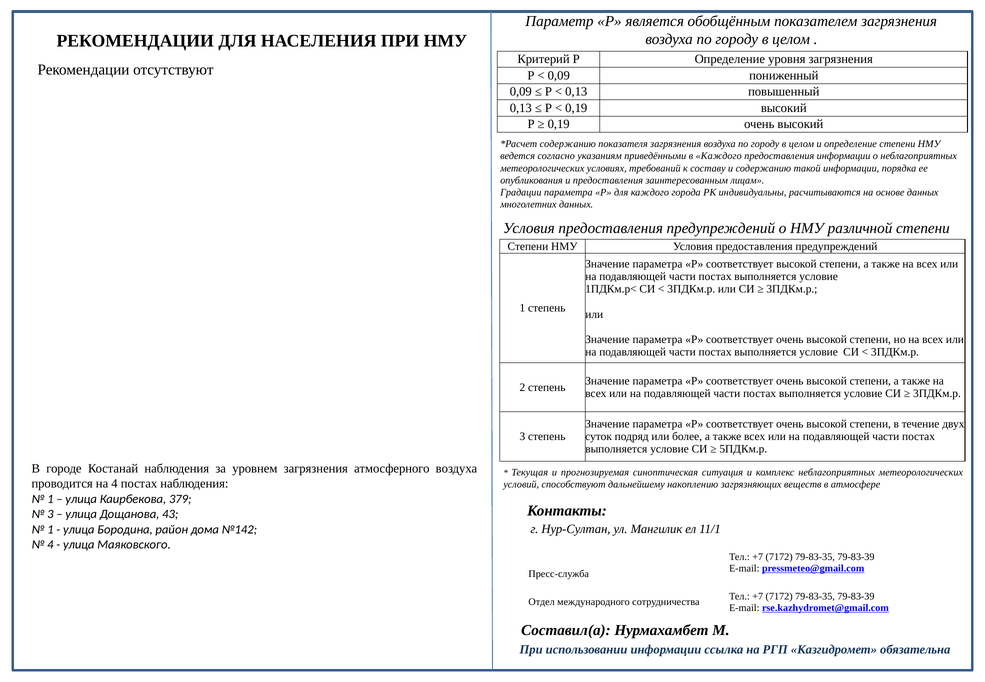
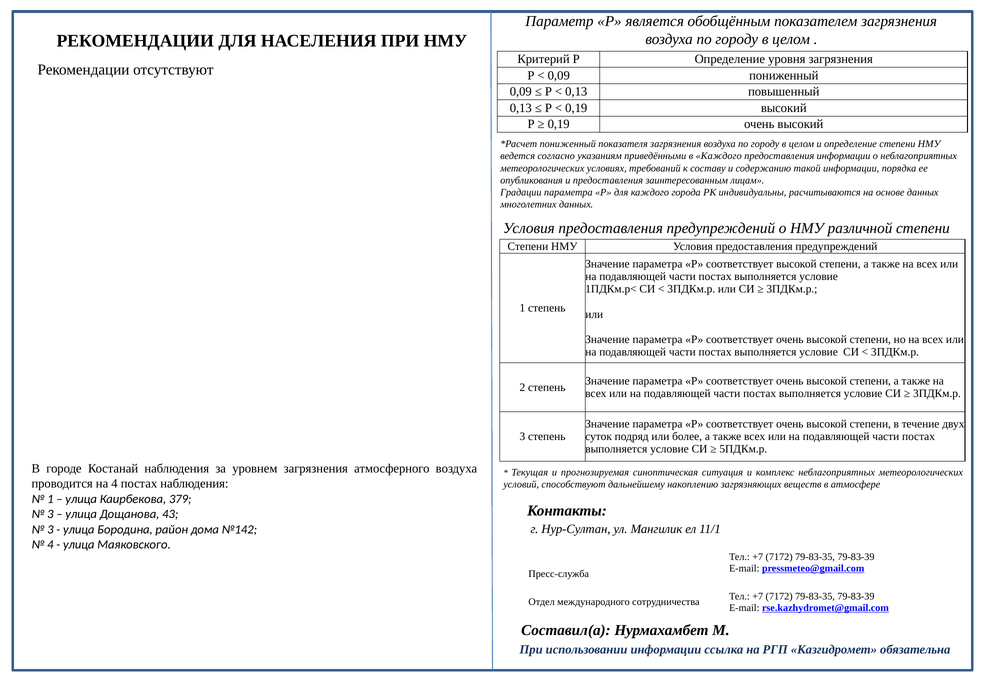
содержанию: содержанию -> пониженный (568, 144)
1: 1 -> 3 (50, 529)
